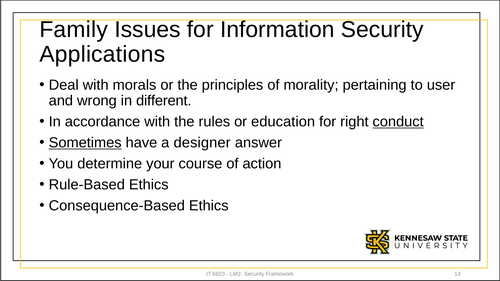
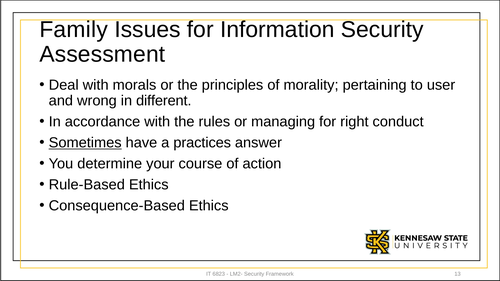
Applications: Applications -> Assessment (102, 54)
education: education -> managing (283, 122)
conduct underline: present -> none (398, 122)
designer: designer -> practices (202, 143)
